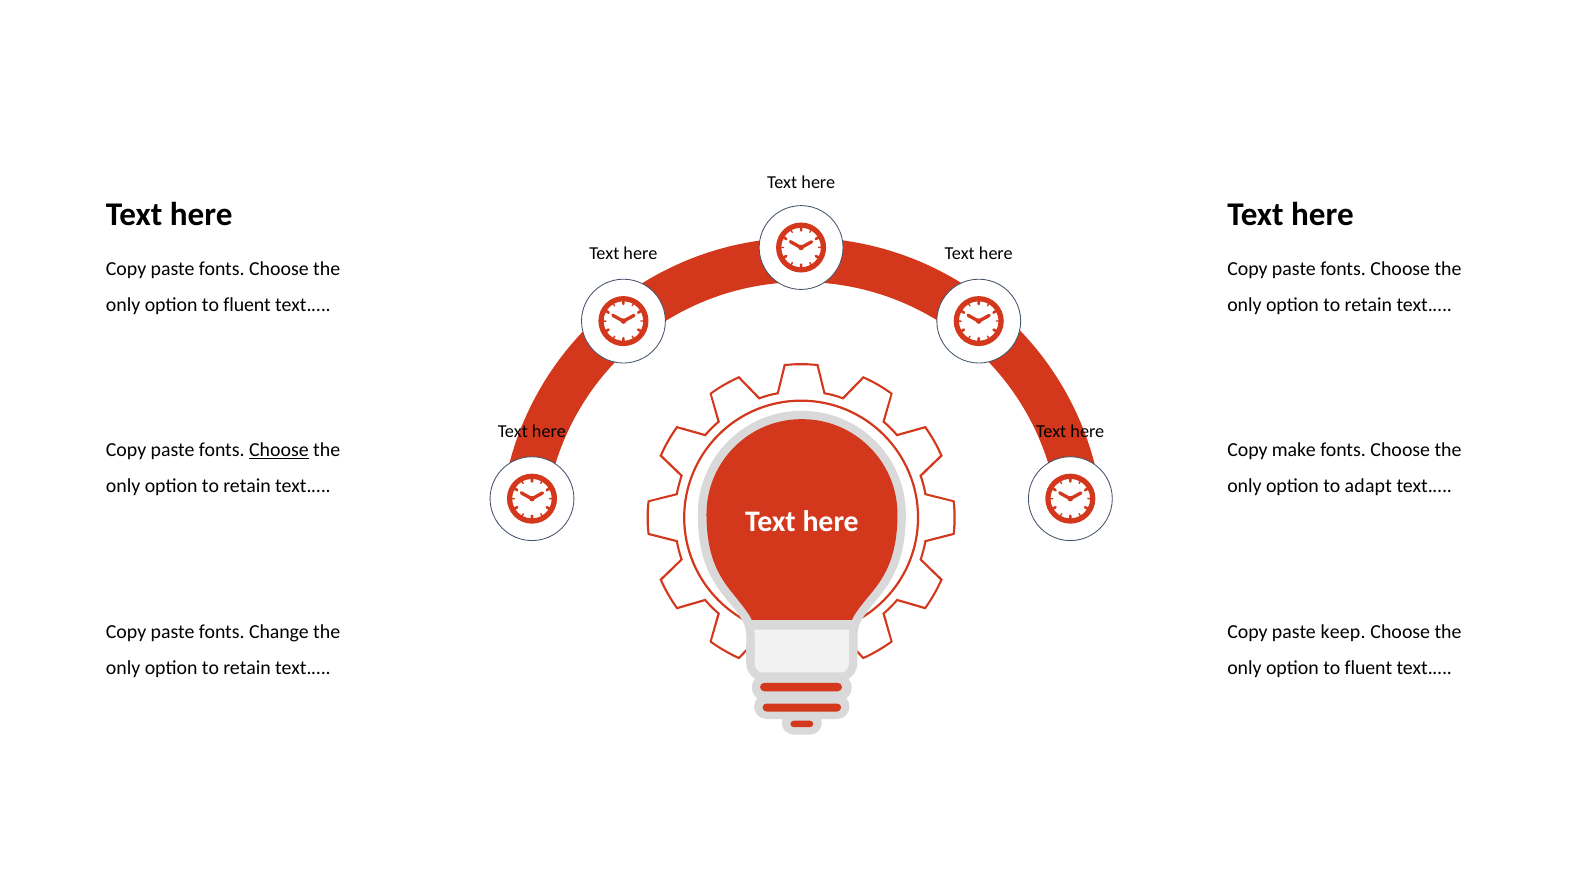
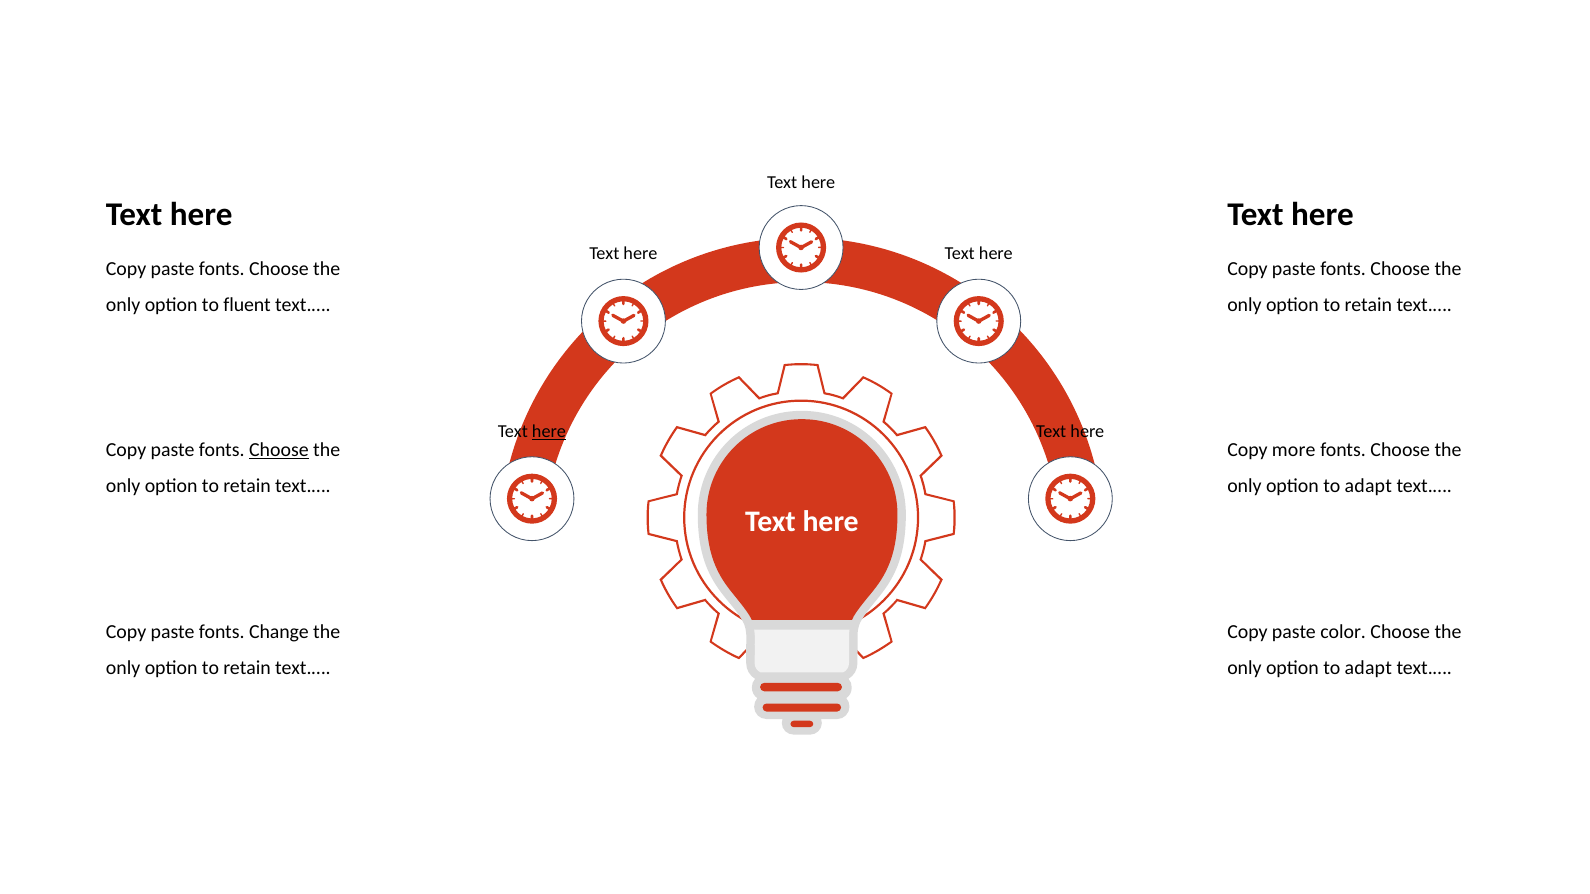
here underline: none -> present (549, 432)
make: make -> more (1294, 450)
keep: keep -> color (1343, 632)
fluent: fluent -> adapt (1368, 668)
